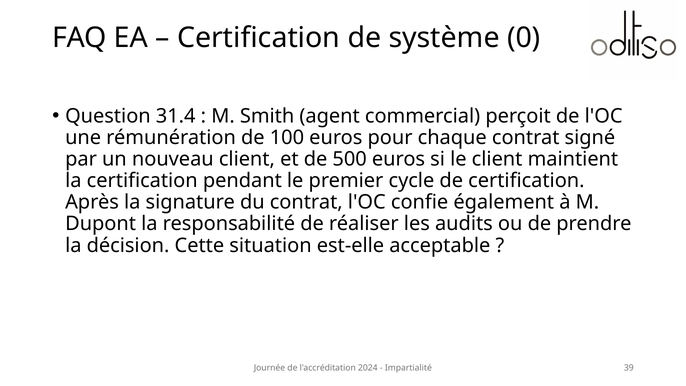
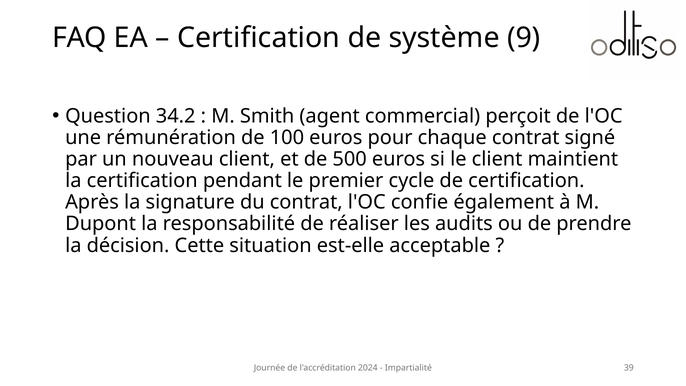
0: 0 -> 9 (524, 38)
31.4: 31.4 -> 34.2 (176, 116)
